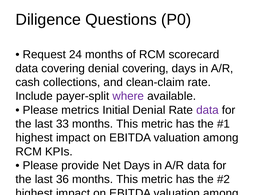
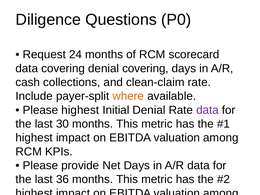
where colour: purple -> orange (128, 96)
Please metrics: metrics -> highest (80, 110)
33: 33 -> 30 (62, 124)
